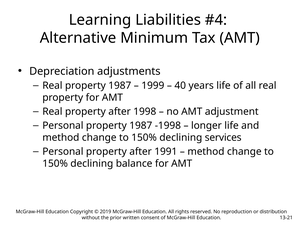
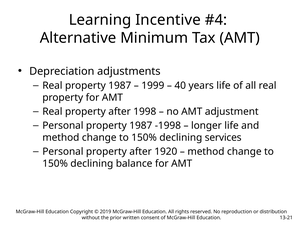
Liabilities: Liabilities -> Incentive (168, 20)
1991: 1991 -> 1920 (166, 152)
